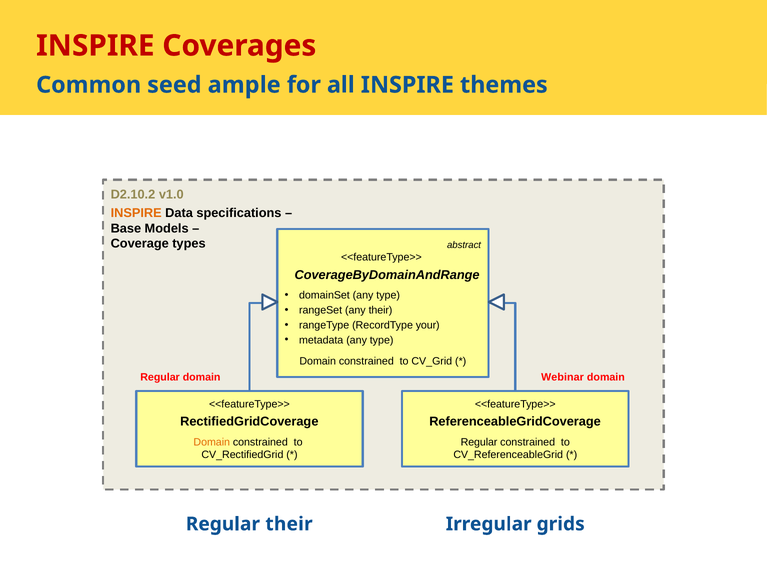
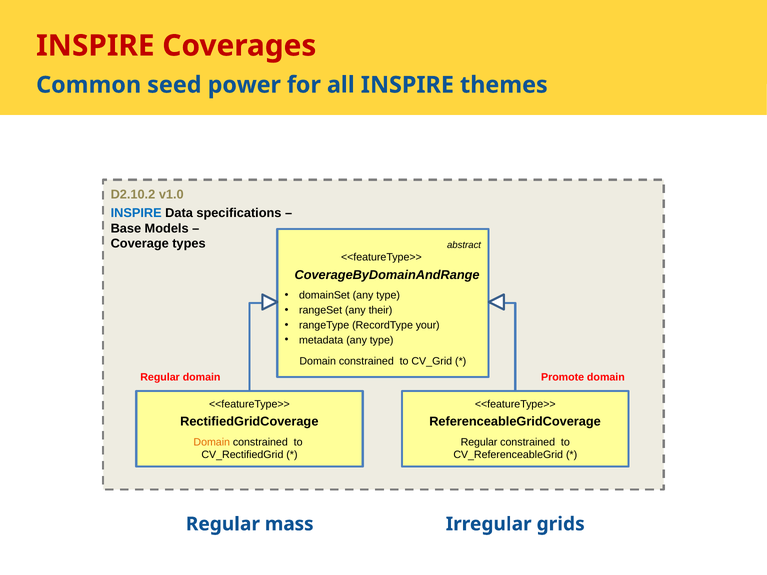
ample: ample -> power (244, 85)
INSPIRE colour: orange -> blue (136, 213)
Webinar: Webinar -> Promote (563, 378)
Regular their: their -> mass (289, 524)
